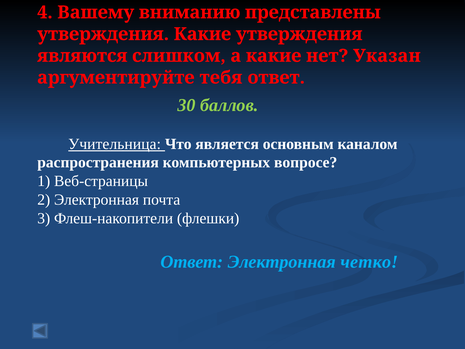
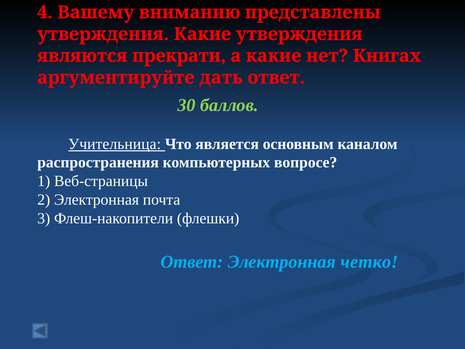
слишком: слишком -> прекрати (179, 56)
Указан: Указан -> Книгах (387, 56)
тебя: тебя -> дать (221, 78)
